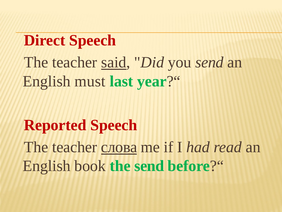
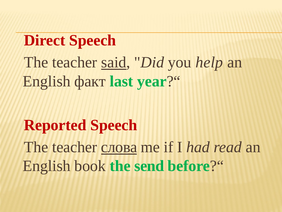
you send: send -> help (209, 62)
must: must -> факт (90, 81)
